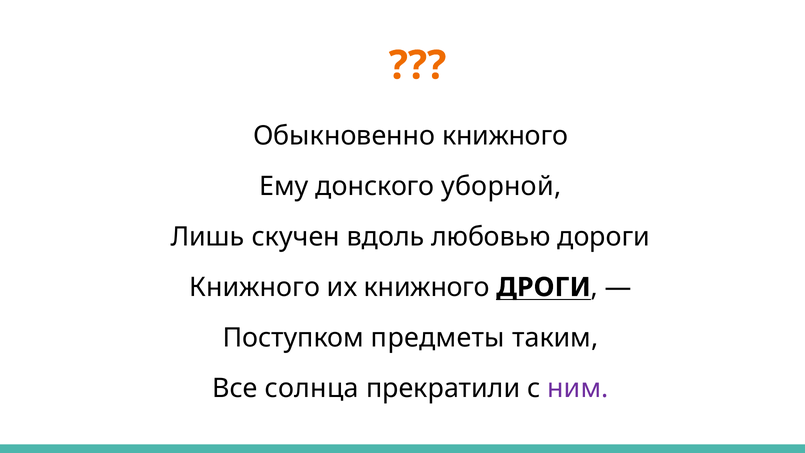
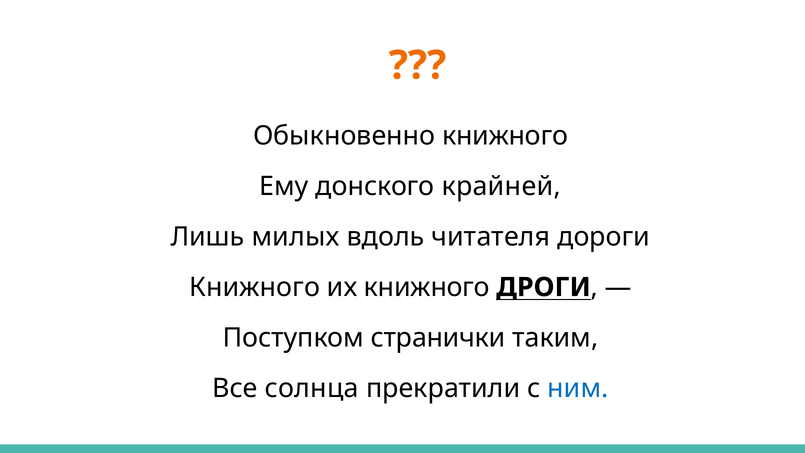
уборной: уборной -> крайней (501, 186)
скучен: скучен -> милых (296, 237)
любовью: любовью -> читателя (491, 237)
предметы: предметы -> странички (438, 338)
ним colour: purple -> blue (578, 388)
